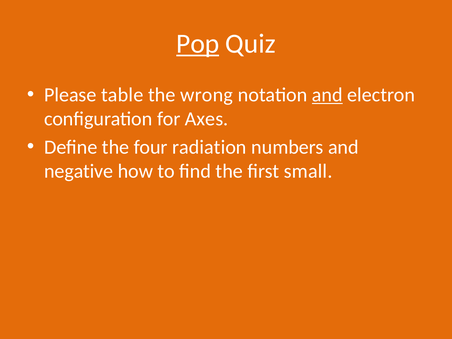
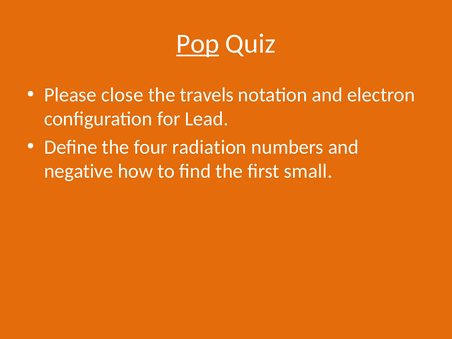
table: table -> close (122, 95)
wrong: wrong -> travels (207, 95)
and underline: present -> none (327, 95)
Axes: Axes -> Lead (207, 119)
